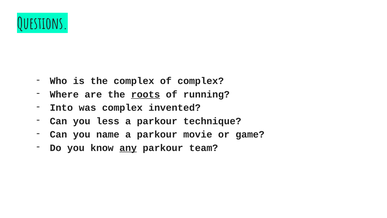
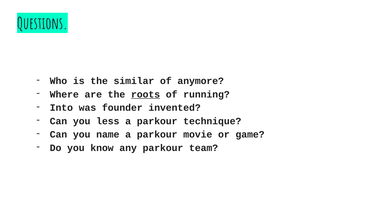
the complex: complex -> similar (134, 81)
of complex: complex -> anymore (201, 81)
was complex: complex -> founder (122, 108)
any underline: present -> none (128, 148)
